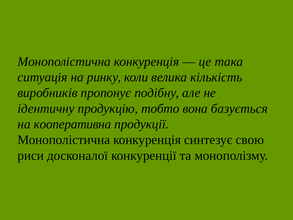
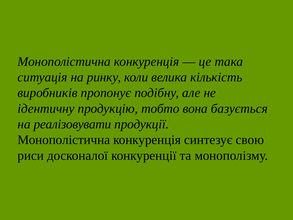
кооперативна: кооперативна -> реалізовувати (72, 124)
